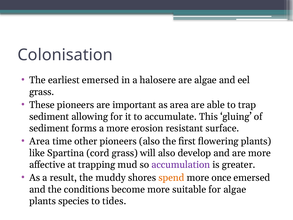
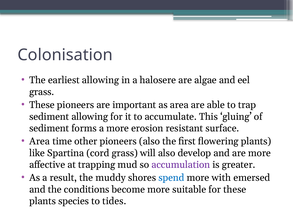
earliest emersed: emersed -> allowing (100, 80)
spend colour: orange -> blue (171, 177)
once: once -> with (221, 177)
for algae: algae -> these (235, 189)
